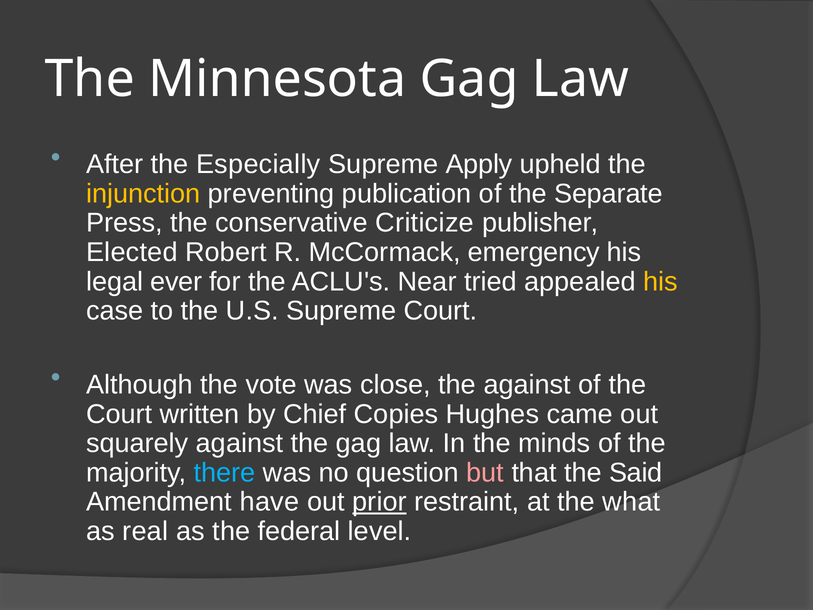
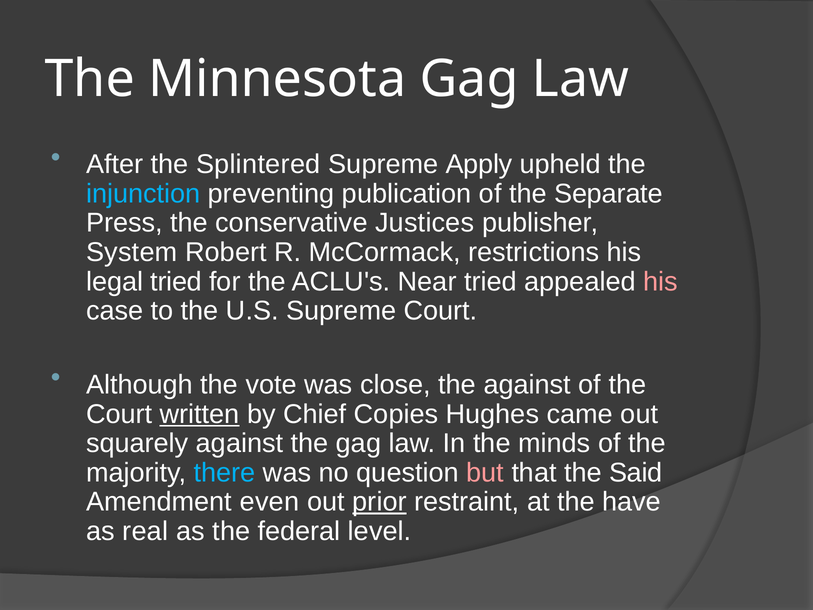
Especially: Especially -> Splintered (258, 164)
injunction colour: yellow -> light blue (143, 194)
Criticize: Criticize -> Justices (425, 223)
Elected: Elected -> System (132, 252)
emergency: emergency -> restrictions (534, 252)
legal ever: ever -> tried (176, 281)
his colour: yellow -> pink (661, 281)
written underline: none -> present (200, 414)
have: have -> even (270, 502)
what: what -> have (632, 502)
